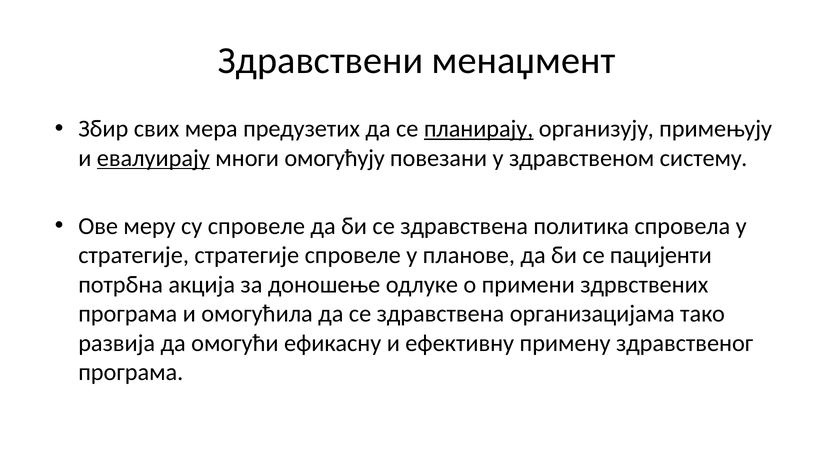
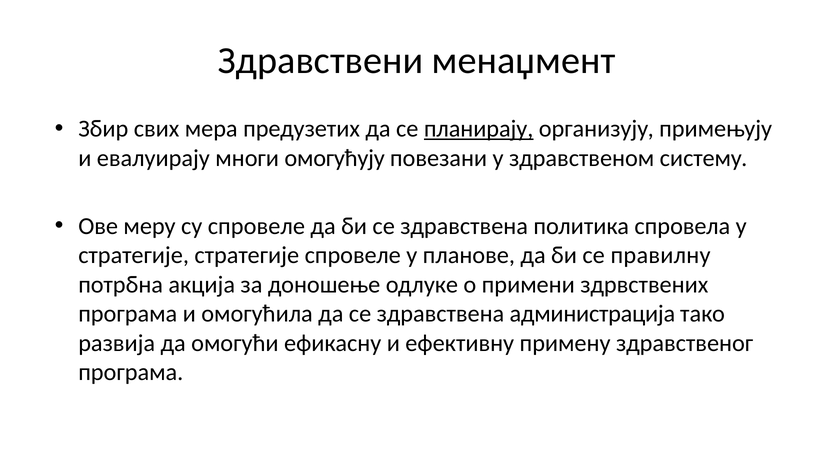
евалуирају underline: present -> none (153, 158)
пацијенти: пацијенти -> правилну (661, 255)
организацијама: организацијама -> администрација (592, 314)
